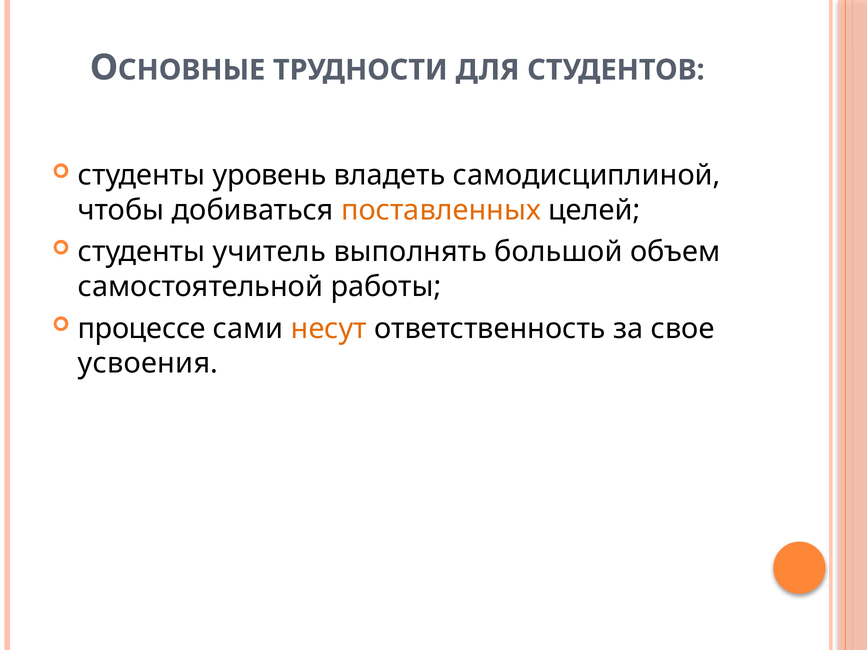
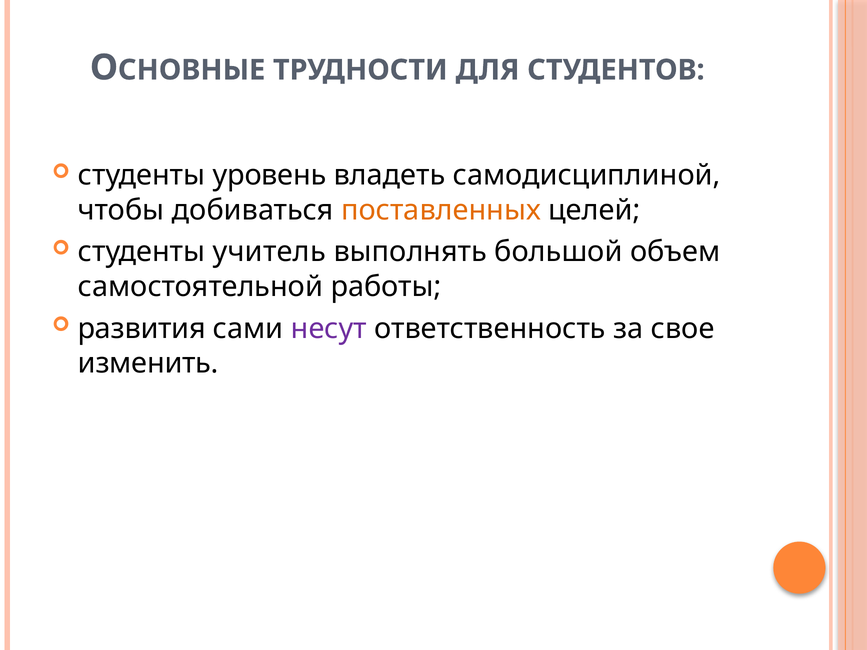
процессе: процессе -> развития (142, 329)
несут colour: orange -> purple (329, 329)
усвоения: усвоения -> изменить (148, 363)
